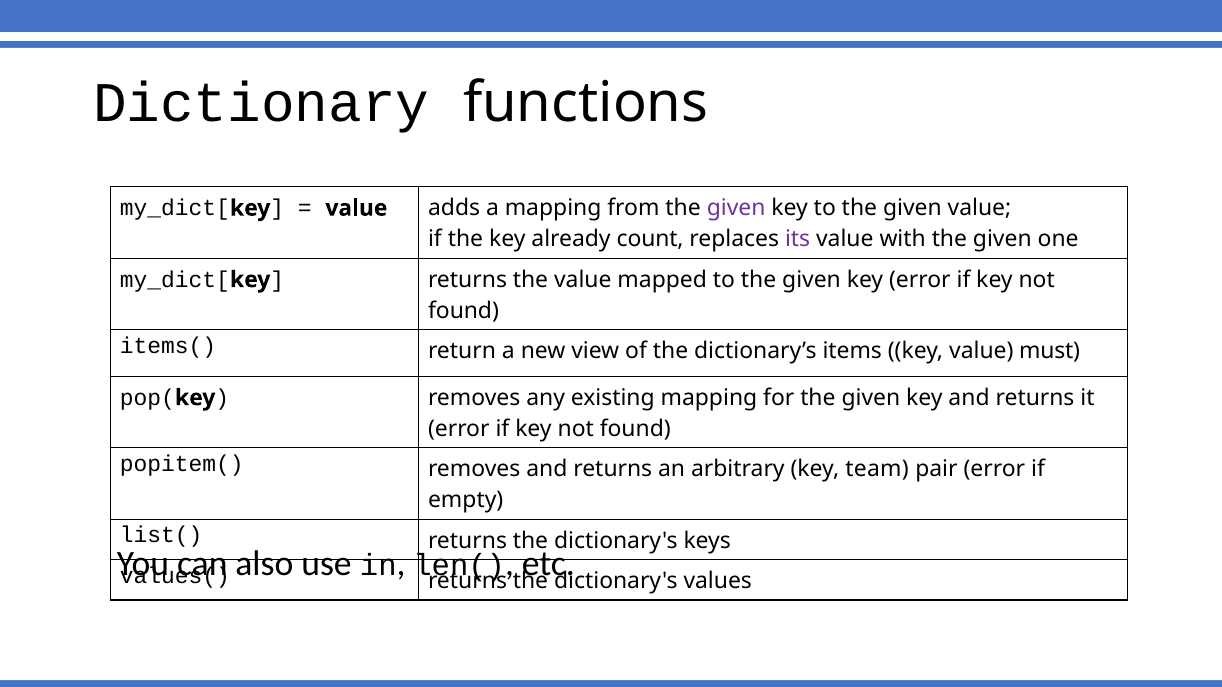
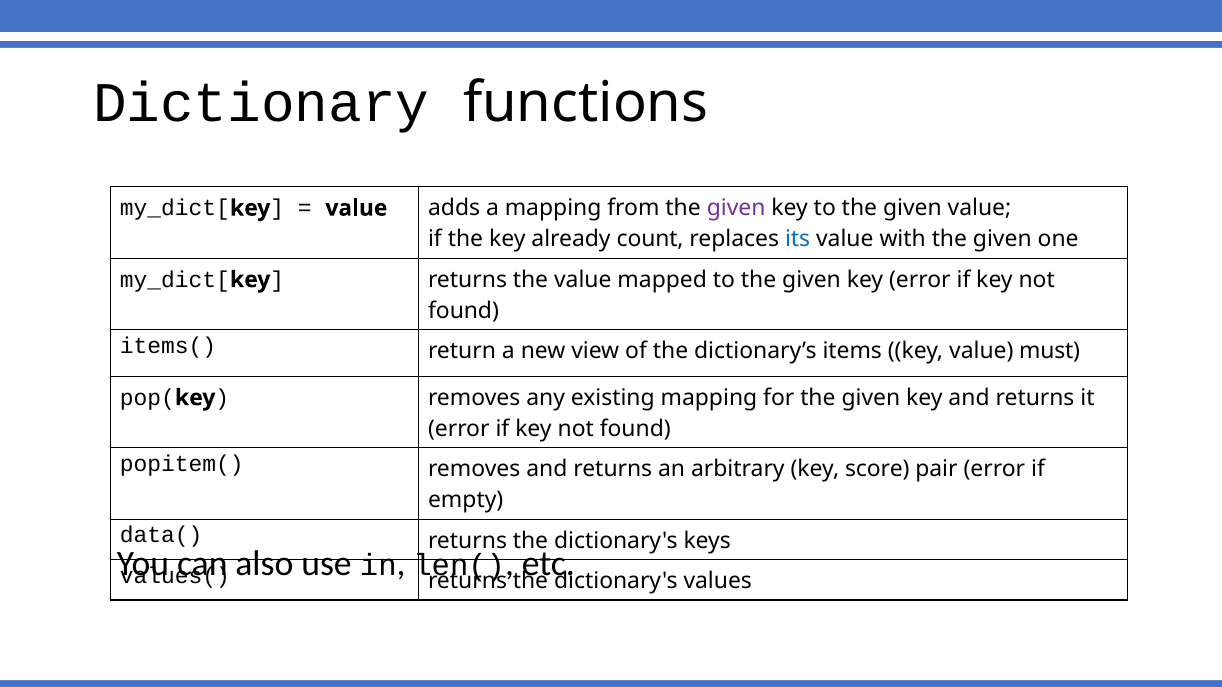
its colour: purple -> blue (798, 239)
team: team -> score (877, 469)
list(: list( -> data( (161, 536)
